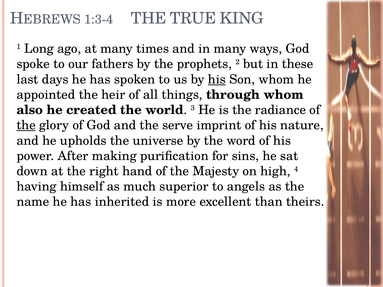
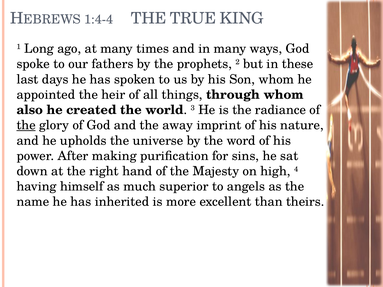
1:3-4: 1:3-4 -> 1:4-4 (99, 19)
his underline: present -> none (217, 79)
serve: serve -> away (178, 125)
